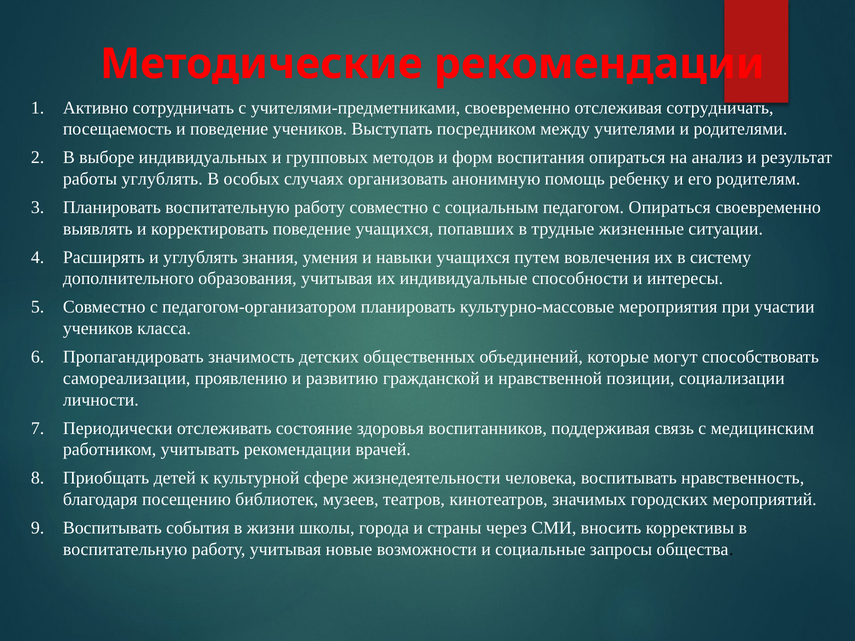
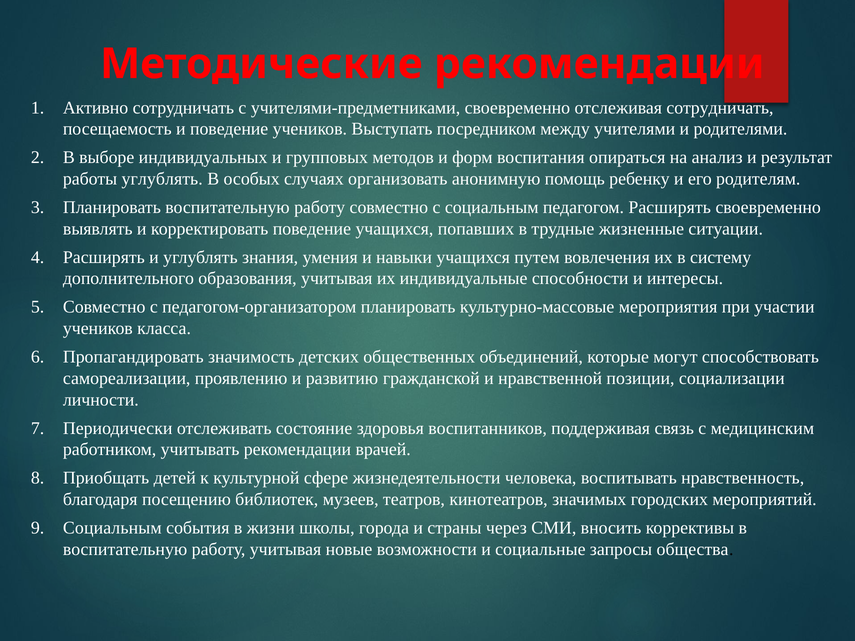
педагогом Опираться: Опираться -> Расширять (670, 207)
Воспитывать: Воспитывать -> Социальным (112, 528)
